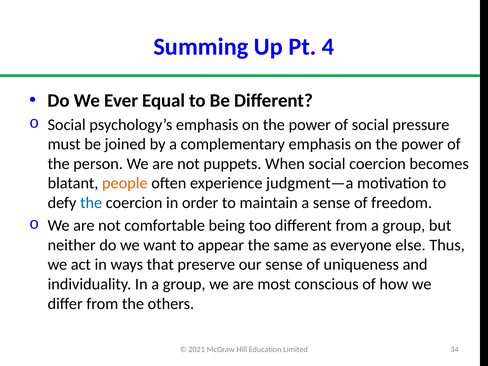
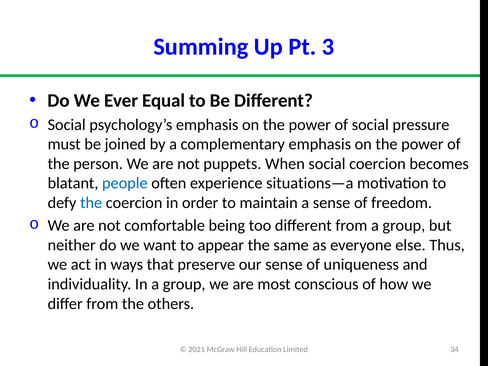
4: 4 -> 3 (328, 47)
people colour: orange -> blue (125, 183)
judgment—a: judgment—a -> situations—a (310, 183)
